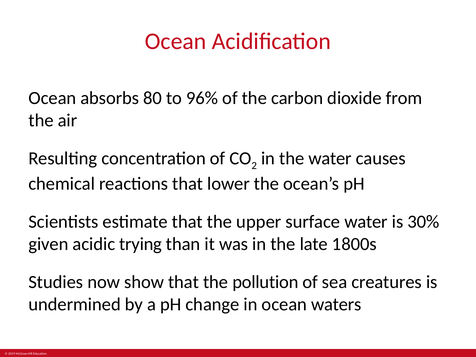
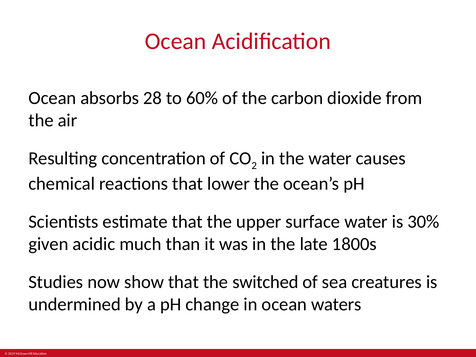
80: 80 -> 28 (153, 98)
96%: 96% -> 60% (202, 98)
trying: trying -> much (140, 244)
pollution: pollution -> switched (265, 282)
